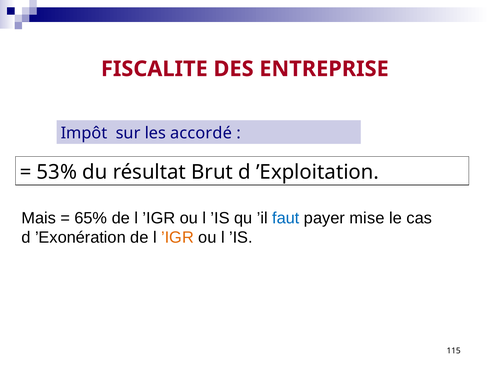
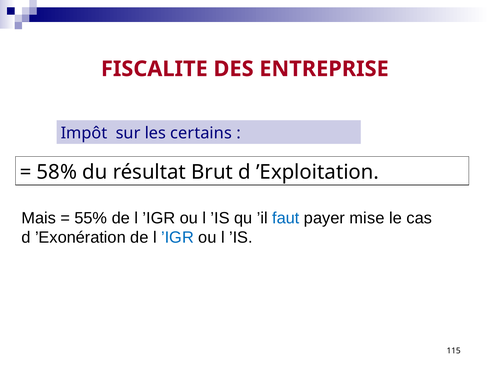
accordé: accordé -> certains (201, 133)
53%: 53% -> 58% (57, 172)
65%: 65% -> 55% (91, 218)
’IGR colour: orange -> blue (177, 238)
